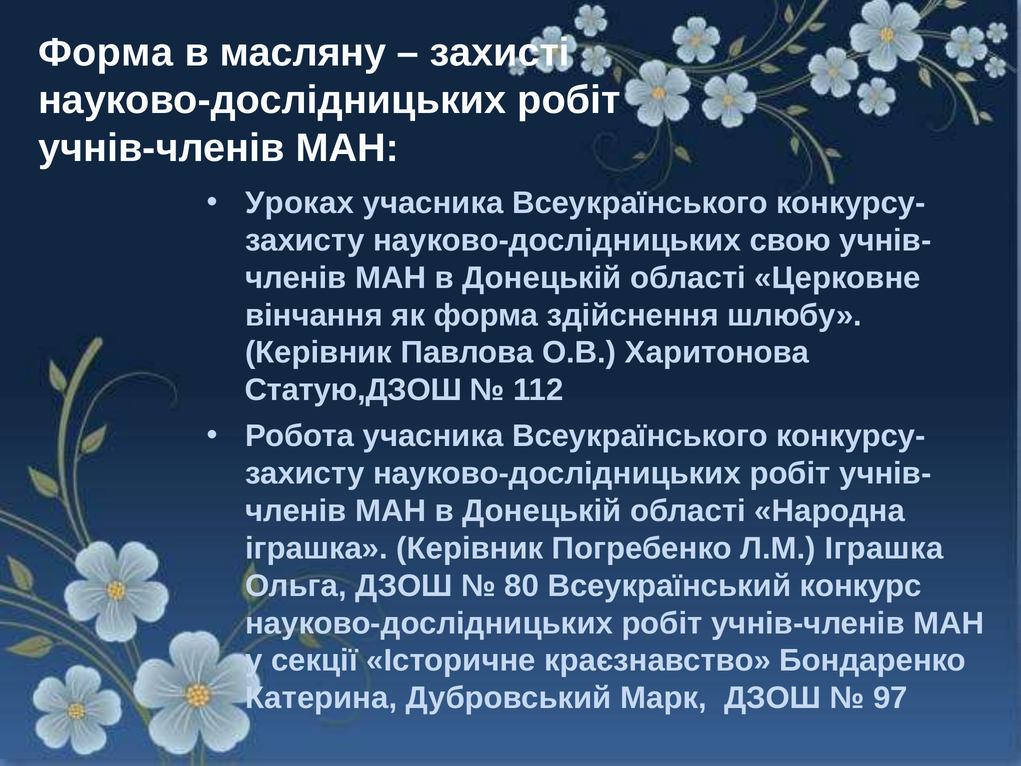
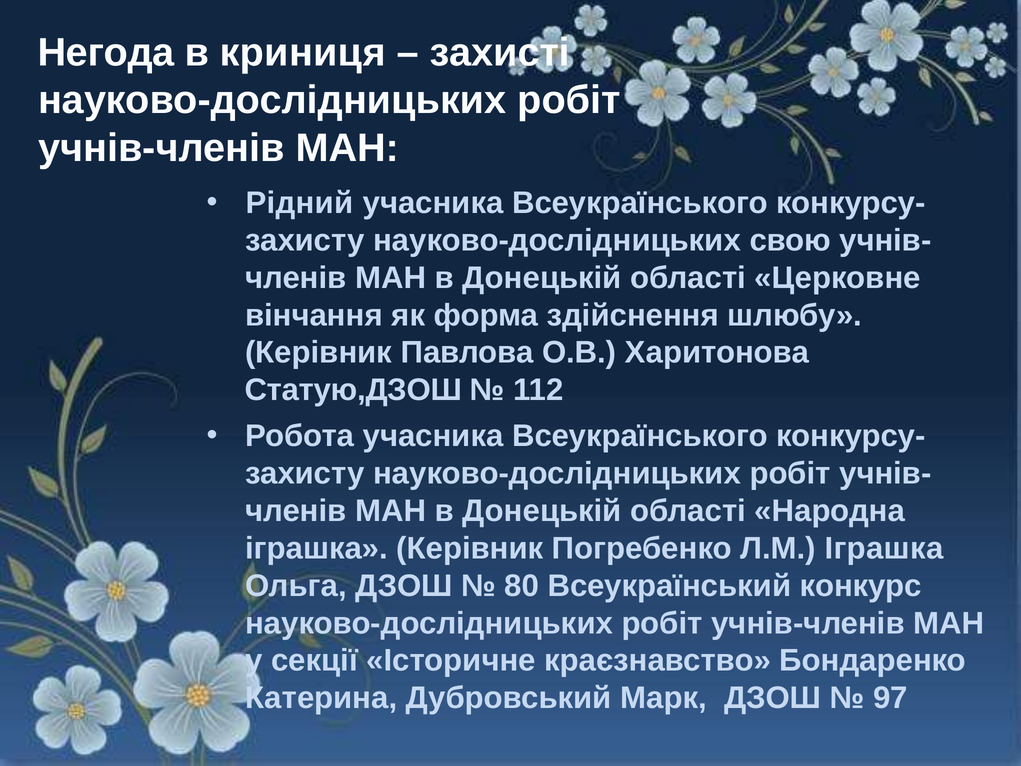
Форма: Форма -> Негода (106, 53)
масляну: масляну -> криниця (303, 53)
Уроках: Уроках -> Рідний (300, 203)
